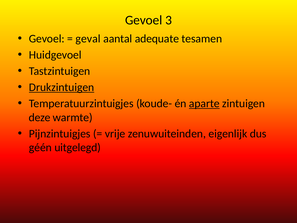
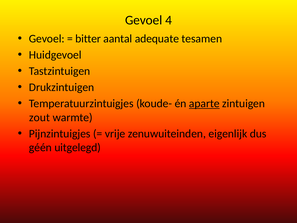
3: 3 -> 4 (169, 20)
geval: geval -> bitter (88, 39)
Drukzintuigen underline: present -> none (62, 87)
deze: deze -> zout (40, 117)
